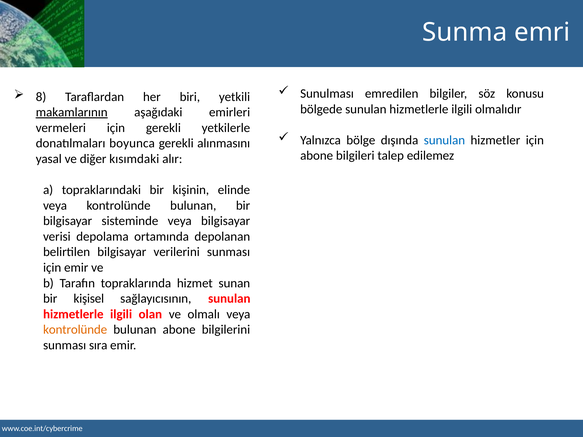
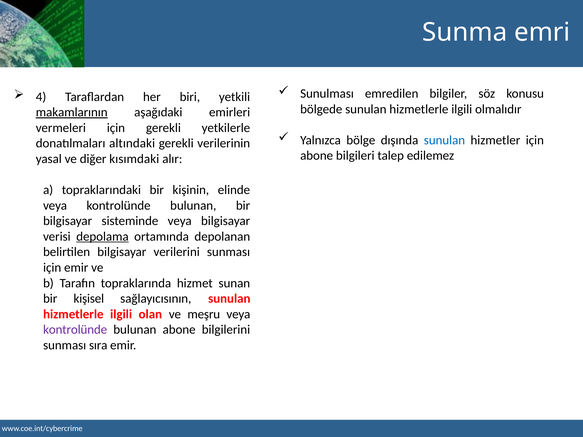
8: 8 -> 4 (41, 97)
boyunca: boyunca -> altındaki (132, 143)
alınmasını: alınmasını -> verilerinin (224, 143)
depolama underline: none -> present (102, 237)
olmalı: olmalı -> meşru (204, 314)
kontrolünde colour: orange -> purple (75, 330)
